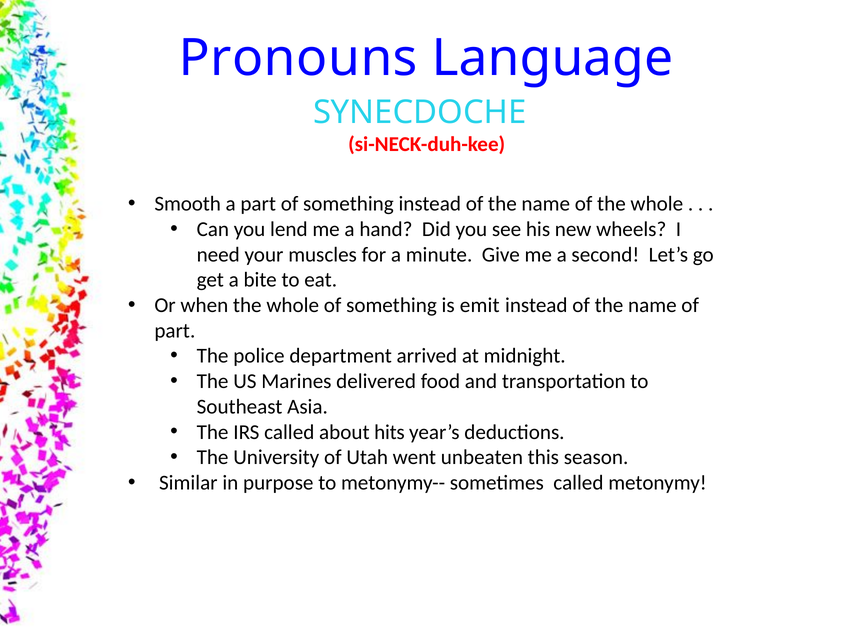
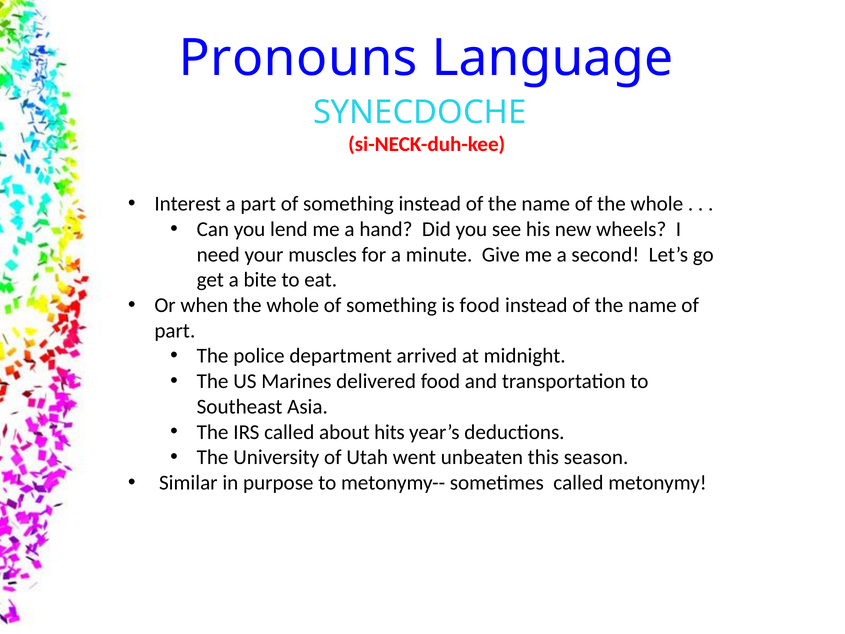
Smooth: Smooth -> Interest (188, 204)
is emit: emit -> food (480, 305)
